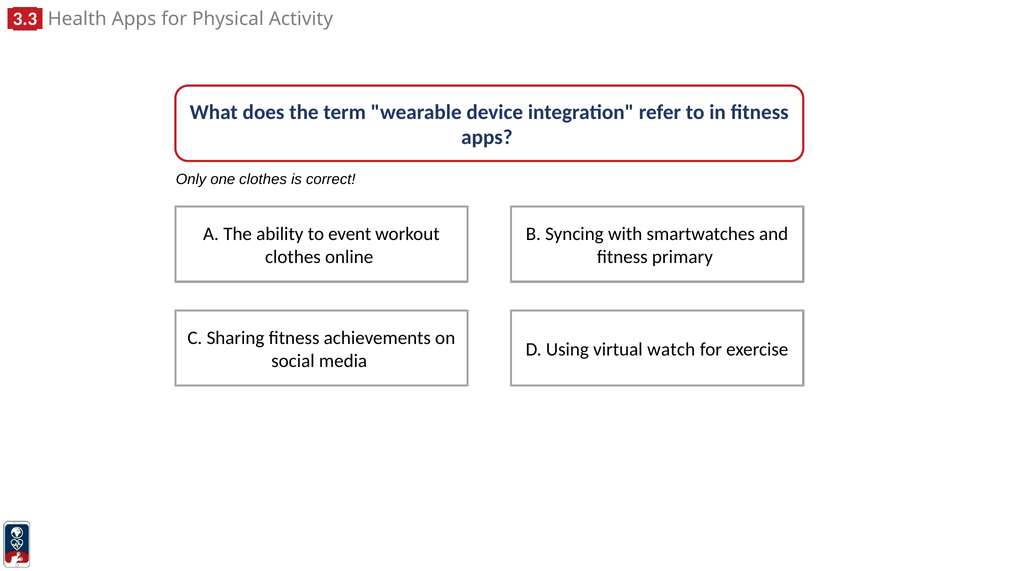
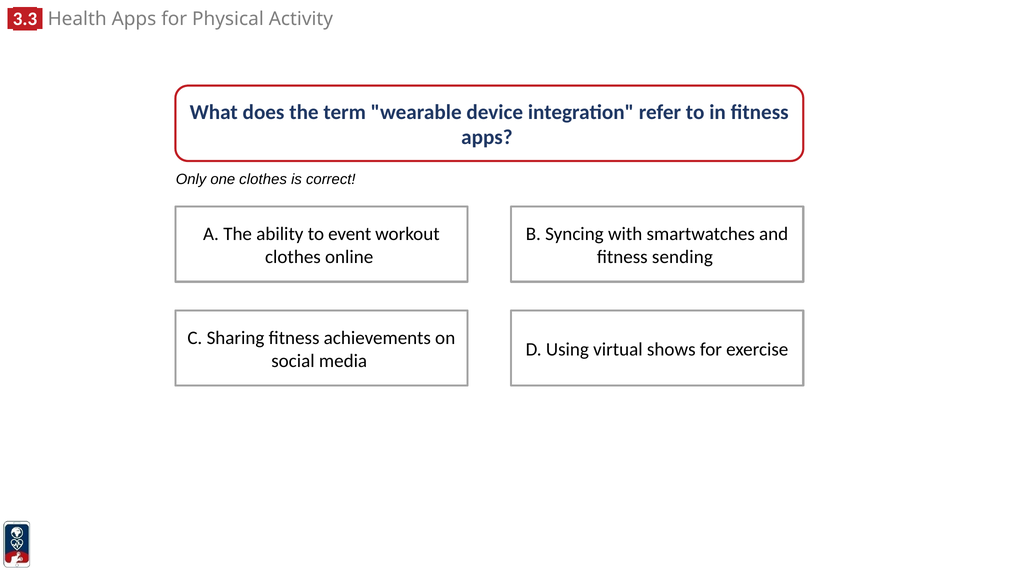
primary: primary -> sending (682, 257)
watch: watch -> shows (671, 350)
